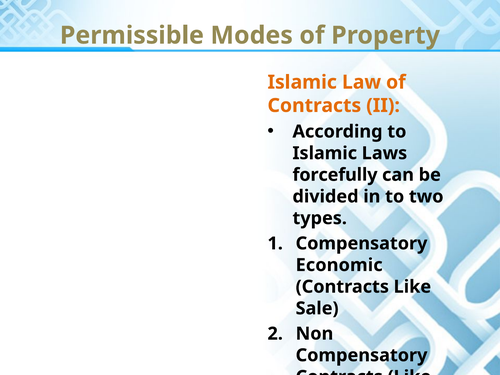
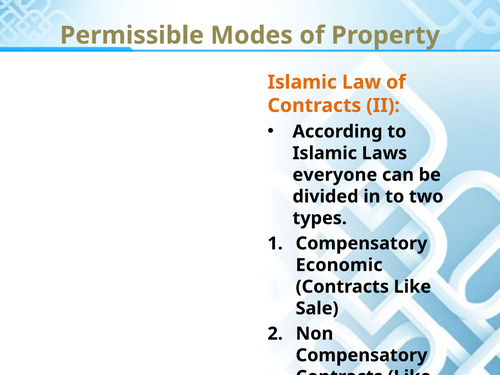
forcefully: forcefully -> everyone (335, 175)
